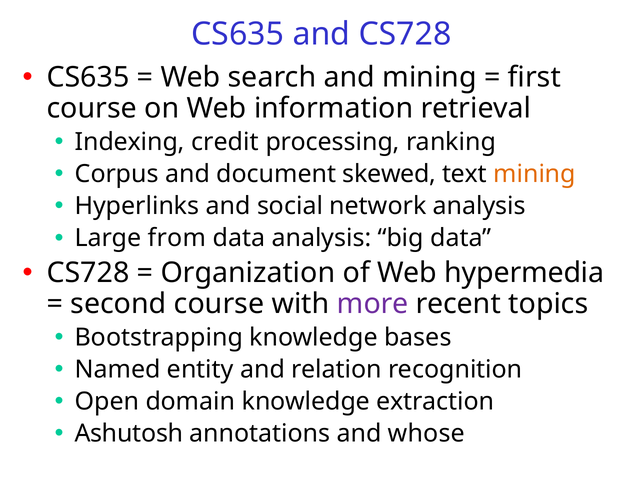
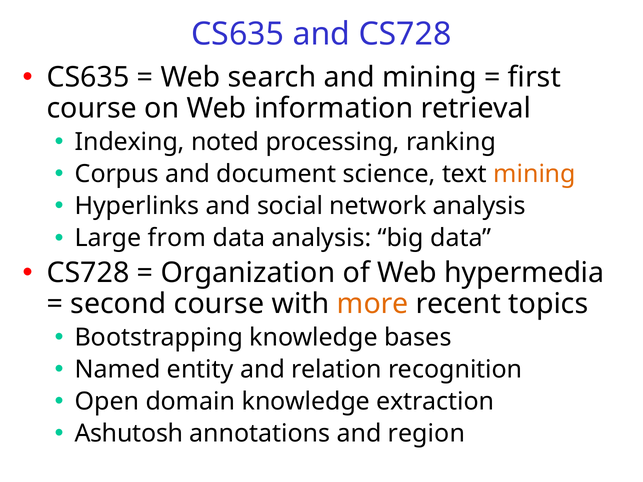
credit: credit -> noted (225, 142)
skewed: skewed -> science (389, 174)
more colour: purple -> orange (373, 304)
whose: whose -> region (426, 434)
